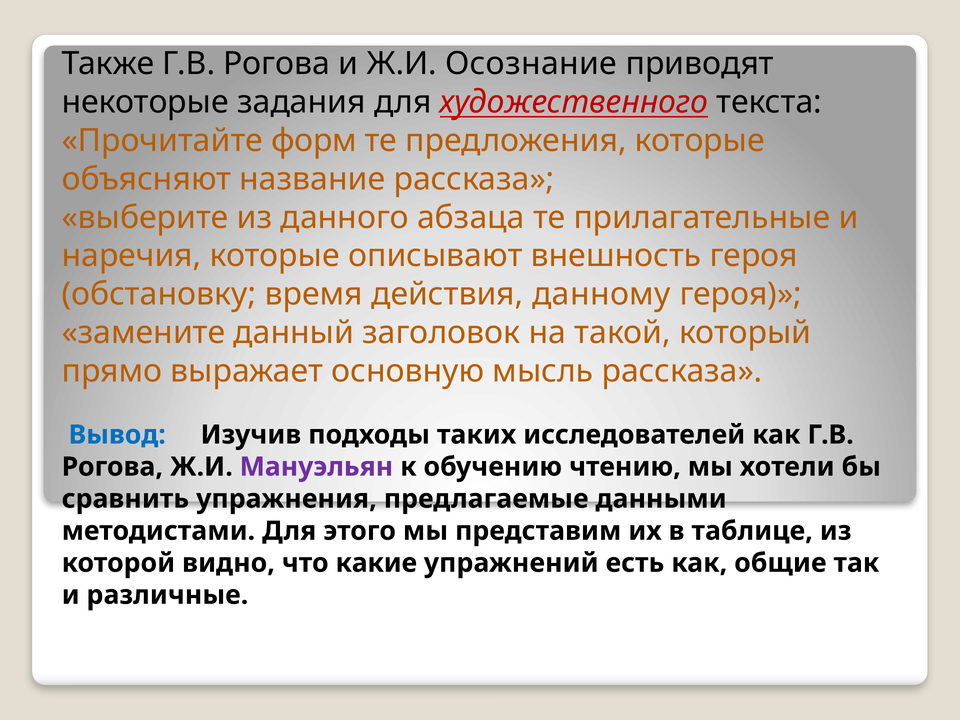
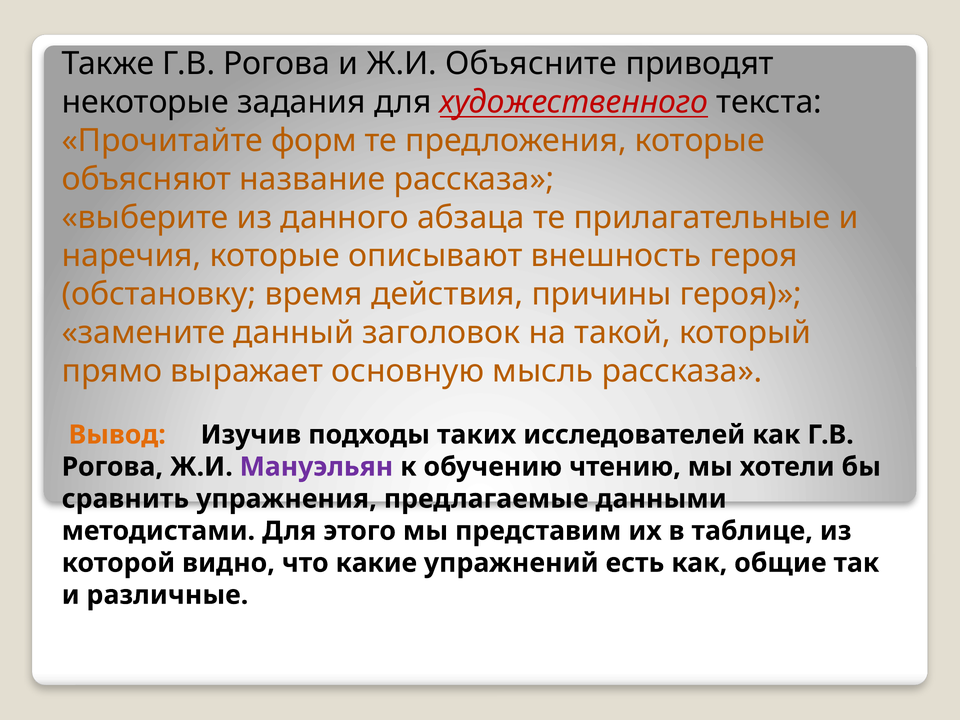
Осознание: Осознание -> Объясните (531, 64)
данному: данному -> причины (602, 294)
Вывод colour: blue -> orange (117, 435)
